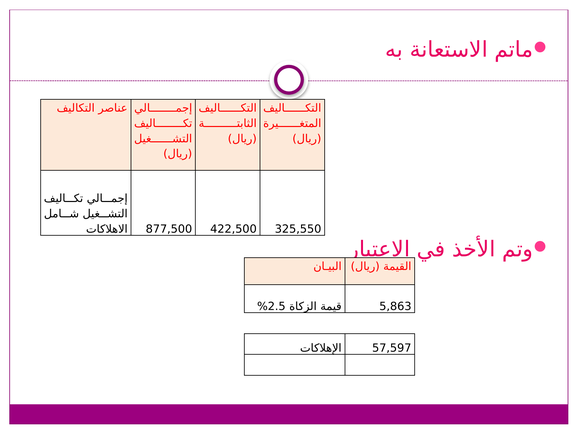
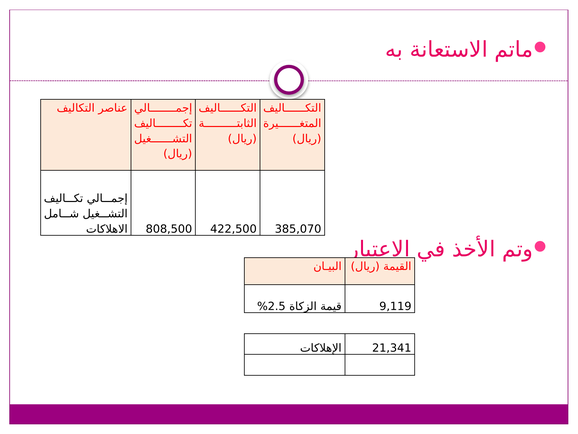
877,500: 877,500 -> 808,500 (169, 229)
325,550: 325,550 -> 385,070 (298, 229)
5,863: 5,863 -> 9,119 (395, 306)
57,597: 57,597 -> 21,341 (392, 348)
